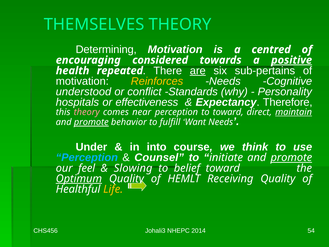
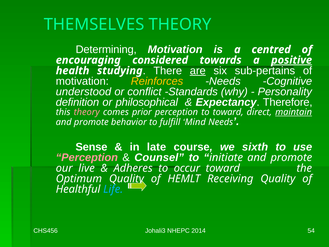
repeated: repeated -> studying (120, 71)
hospitals: hospitals -> definition (77, 102)
effectiveness: effectiveness -> philosophical (147, 102)
near: near -> prior (142, 112)
promote underline: present -> none (91, 122)
Want: Want -> Mind (195, 122)
Under: Under -> Sense (91, 147)
into: into -> late (156, 147)
think: think -> sixth (255, 147)
Perception colour: light blue -> pink (87, 157)
promote underline: present -> none (291, 157)
feel: feel -> live (87, 168)
Slowing: Slowing -> Adheres (133, 168)
belief: belief -> occur (187, 168)
Optimum underline: present -> none (79, 178)
Life colour: yellow -> light blue (113, 189)
